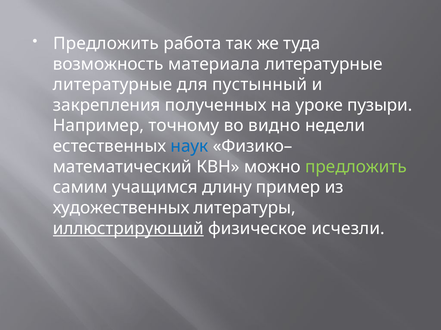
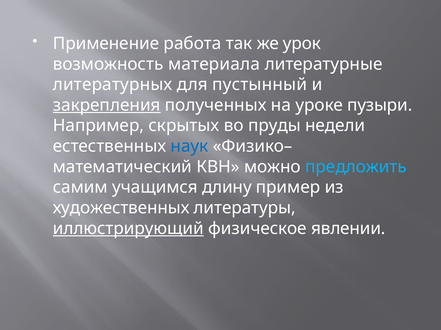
Предложить: Предложить -> Применение (106, 44)
туда: туда -> урок (302, 44)
литературные: литературные -> литературных (113, 85)
закрепления underline: none -> present (107, 105)
точному: точному -> скрытых (184, 126)
видно: видно -> пруды (274, 126)
предложить colour: light green -> light blue (356, 167)
исчезли: исчезли -> явлении (348, 229)
